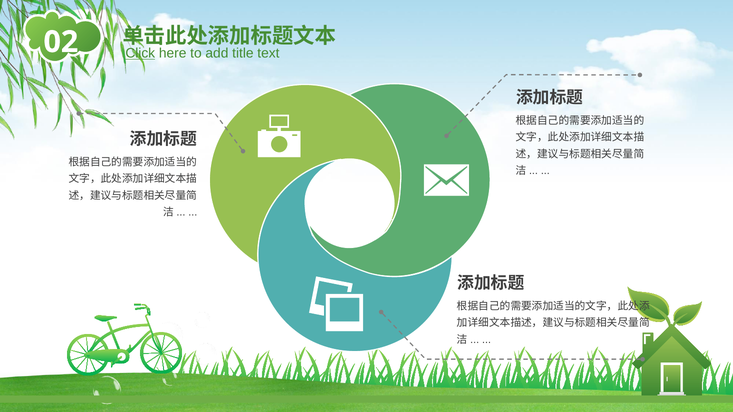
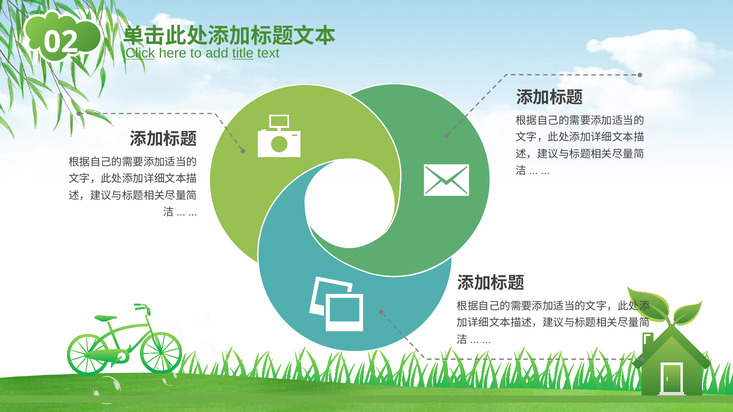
title underline: none -> present (243, 53)
